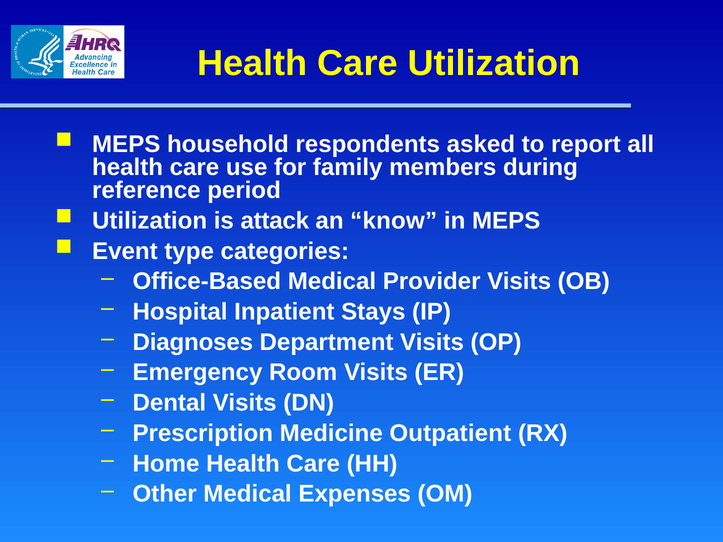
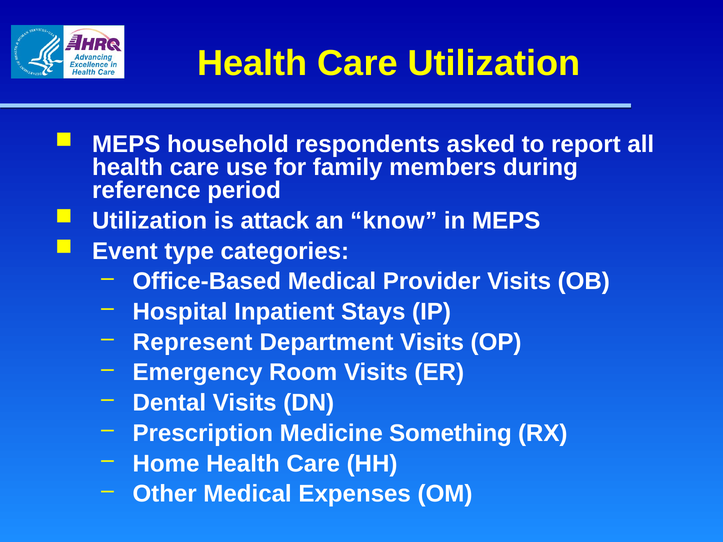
Diagnoses: Diagnoses -> Represent (193, 342)
Outpatient: Outpatient -> Something (450, 433)
